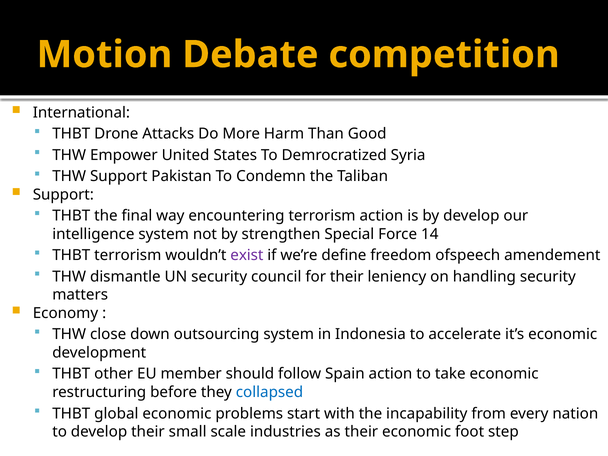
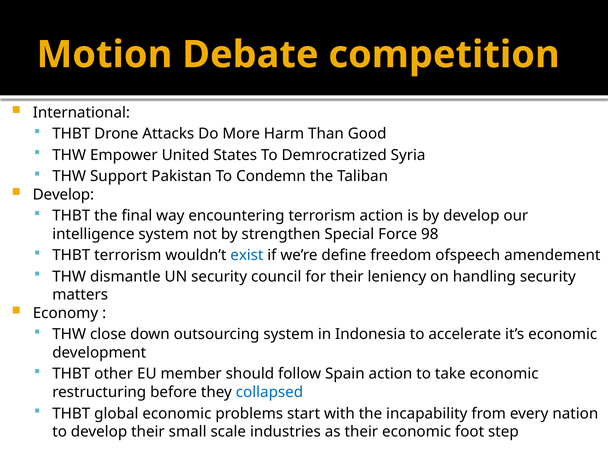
Support: Support -> Develop (63, 195)
14: 14 -> 98 (430, 234)
exist colour: purple -> blue (247, 255)
